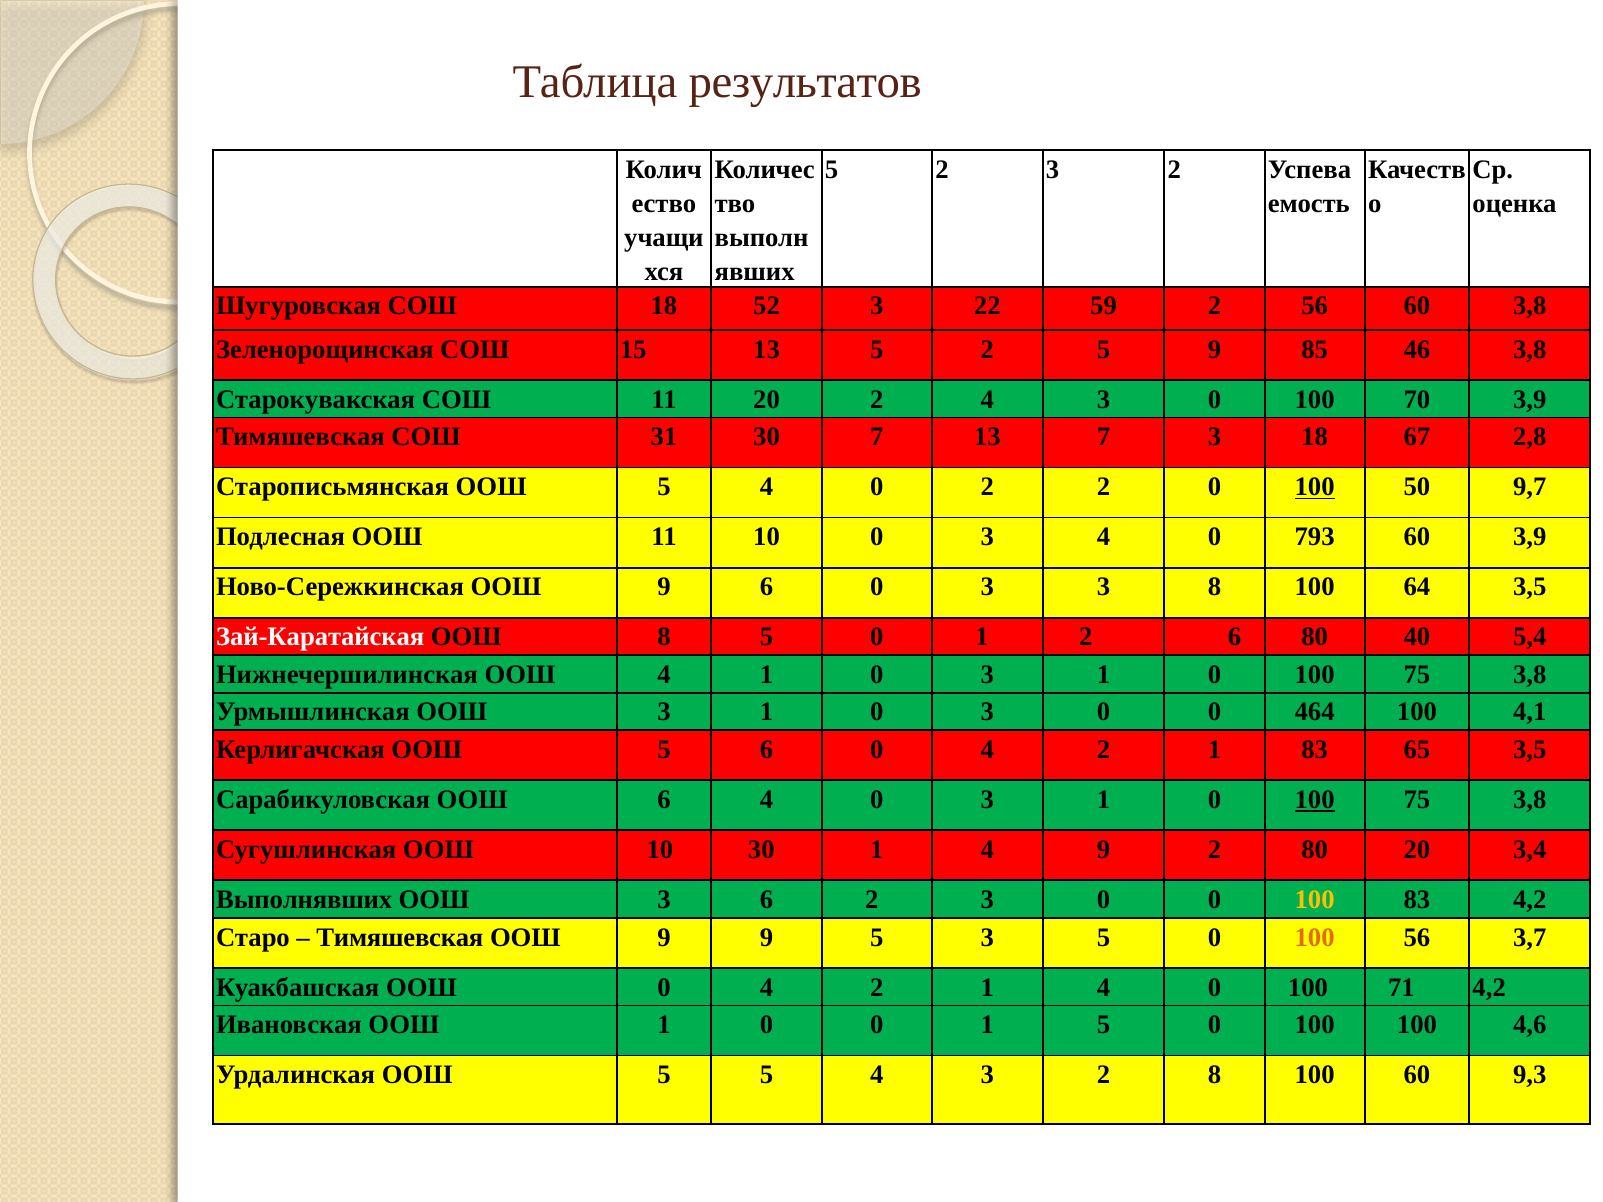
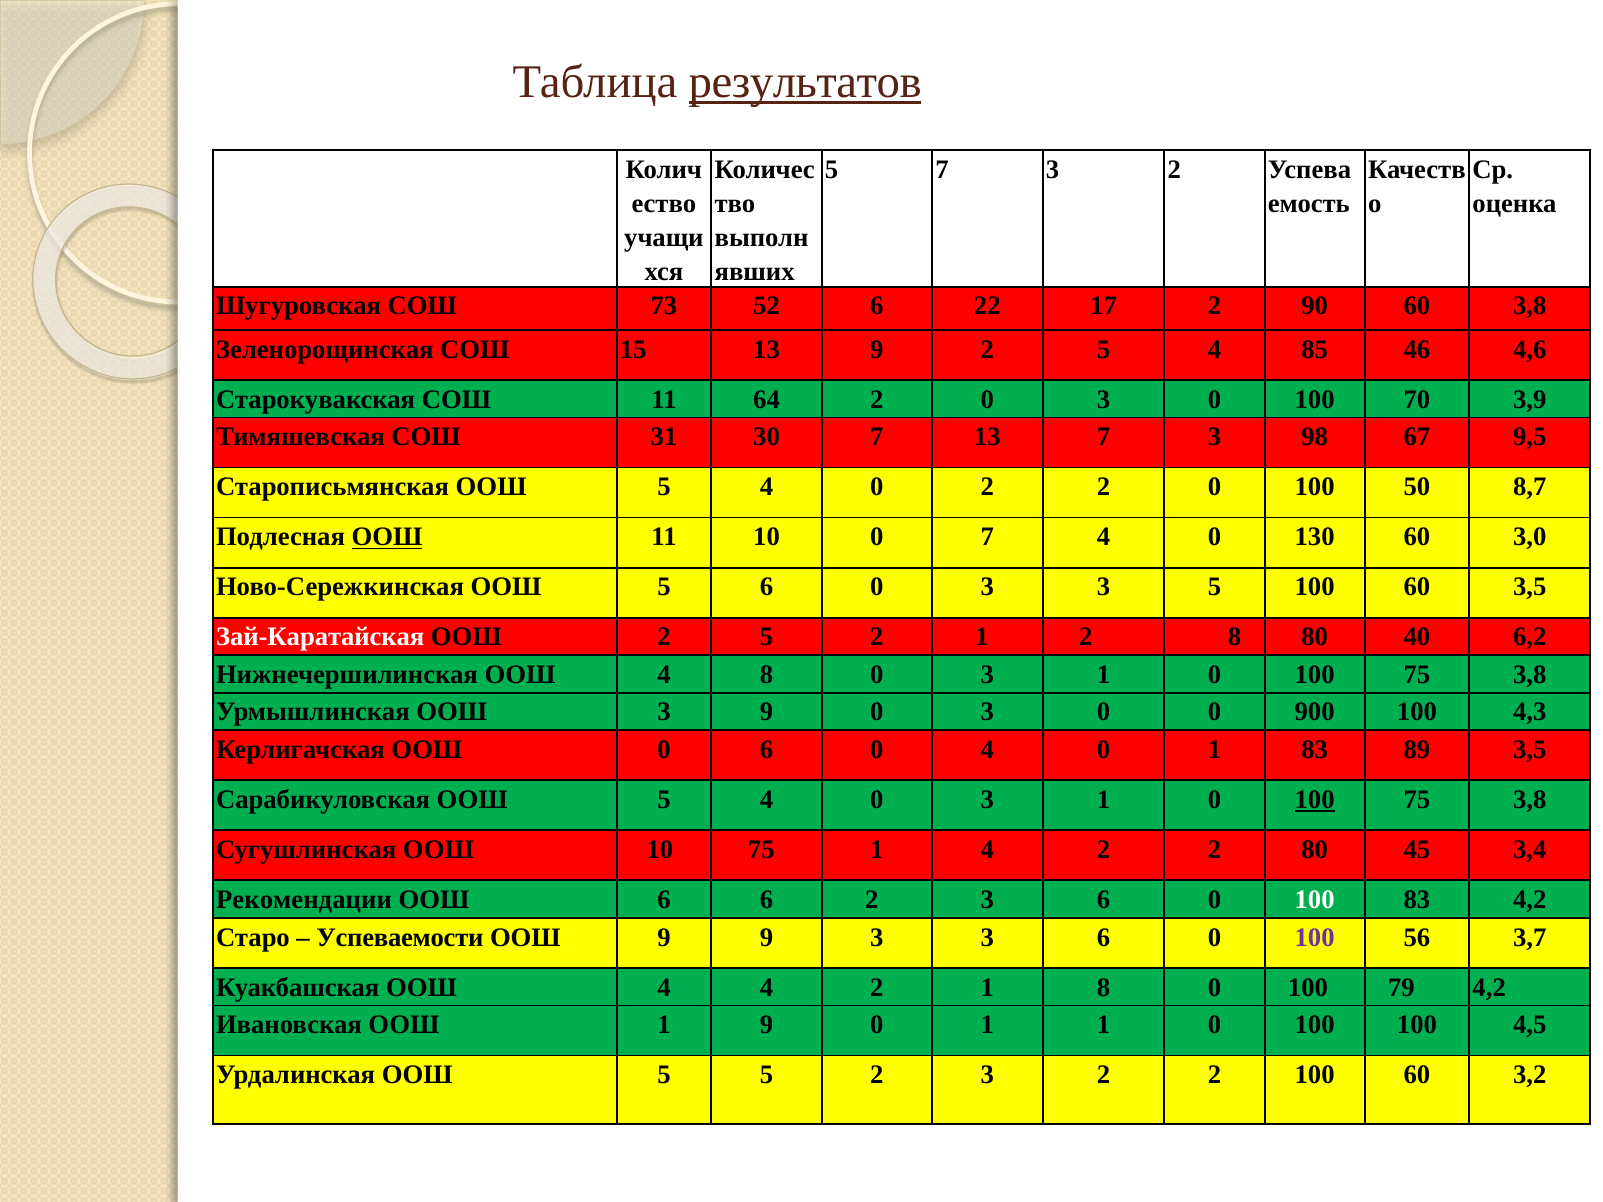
результатов underline: none -> present (805, 82)
2: 2 -> 7 (942, 170)
СОШ 18: 18 -> 73 (664, 306)
52 3: 3 -> 6 (877, 306)
59: 59 -> 17 (1104, 306)
2 56: 56 -> 90 (1315, 306)
13 5: 5 -> 9 (877, 349)
2 5 9: 9 -> 4 (1215, 349)
46 3,8: 3,8 -> 4,6 (1530, 349)
11 20: 20 -> 64 (767, 399)
4: 4 -> 0 (987, 399)
3 18: 18 -> 98 (1315, 437)
2,8: 2,8 -> 9,5 (1530, 437)
100 underline: present -> none (1315, 487)
9,7: 9,7 -> 8,7 (1530, 487)
ООШ underline: none -> present (387, 537)
10 0 3: 3 -> 7 (987, 537)
793: 793 -> 130 (1315, 537)
60 3,9: 3,9 -> 3,0 (1530, 537)
Ново-Сережкинская ООШ 9: 9 -> 5 (664, 587)
3 8: 8 -> 5 (1215, 587)
64: 64 -> 60 (1417, 587)
ООШ 8: 8 -> 2 (664, 637)
0: 0 -> 2 (877, 637)
2 6: 6 -> 8 (1235, 637)
5,4: 5,4 -> 6,2 (1530, 637)
4 1: 1 -> 8 (767, 675)
ООШ 3 1: 1 -> 9 (767, 712)
464: 464 -> 900 (1315, 712)
4,1: 4,1 -> 4,3 (1530, 712)
Керлигачская ООШ 5: 5 -> 0 (664, 750)
6 0 4 2: 2 -> 0 (1104, 750)
65: 65 -> 89 (1417, 750)
Сарабикуловская ООШ 6: 6 -> 5 (664, 800)
10 30: 30 -> 75 (761, 850)
1 4 9: 9 -> 2 (1104, 850)
80 20: 20 -> 45 (1417, 850)
Выполнявших: Выполнявших -> Рекомендации (304, 900)
3: 3 -> 6 (664, 900)
2 3 0: 0 -> 6 (1104, 900)
100 colour: yellow -> white (1315, 900)
Тимяшевская: Тимяшевская -> Успеваемости (400, 937)
9 5: 5 -> 3 (877, 937)
5: 5 -> 6 (1104, 937)
100 colour: orange -> purple (1315, 937)
Куакбашская ООШ 0: 0 -> 4 (664, 988)
2 1 4: 4 -> 8 (1104, 988)
71: 71 -> 79 (1401, 988)
ООШ 1 0: 0 -> 9 (767, 1025)
1 5: 5 -> 1 (1104, 1025)
4,6: 4,6 -> 4,5 (1530, 1025)
5 5 4: 4 -> 2 (877, 1075)
3 2 8: 8 -> 2 (1215, 1075)
9,3: 9,3 -> 3,2 (1530, 1075)
